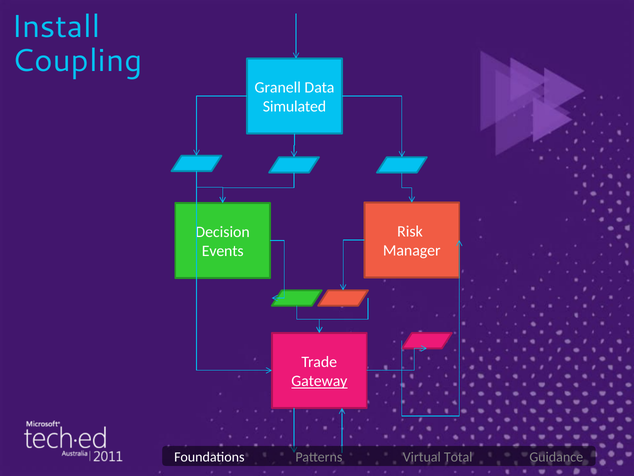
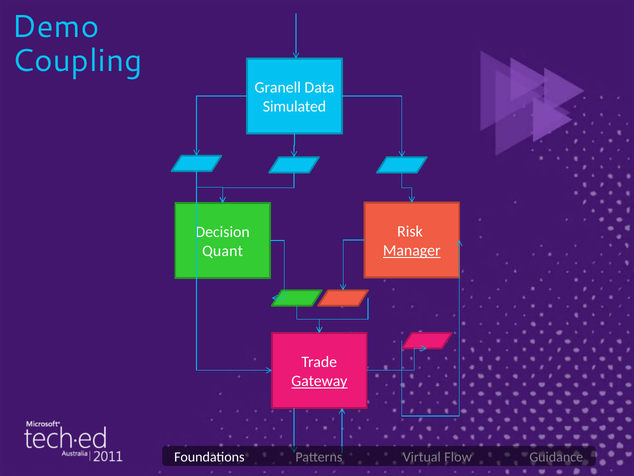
Install: Install -> Demo (55, 27)
Manager underline: none -> present (412, 250)
Events: Events -> Quant (223, 251)
Total: Total -> Flow (458, 456)
